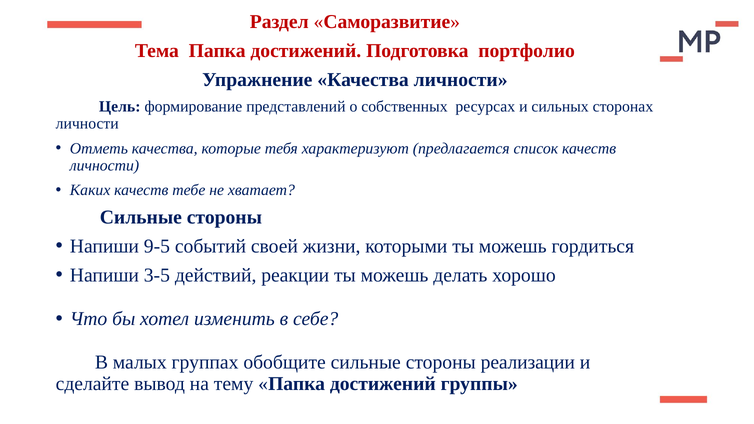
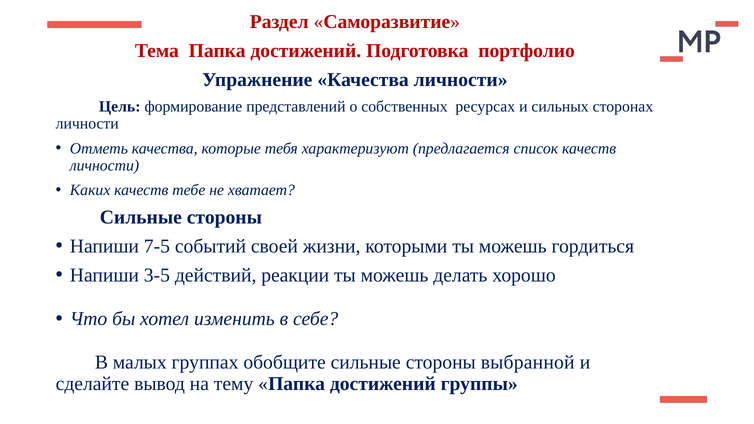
9-5: 9-5 -> 7-5 (157, 246)
реализации: реализации -> выбранной (528, 363)
